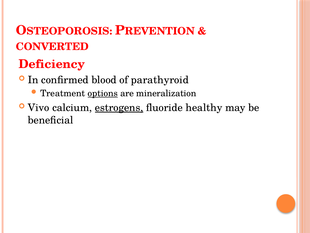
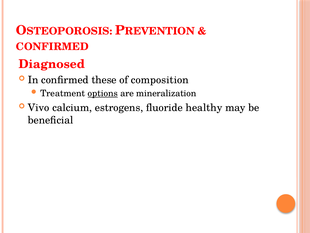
CONVERTED: CONVERTED -> CONFIRMED (52, 47)
Deficiency: Deficiency -> Diagnosed (52, 64)
blood: blood -> these (104, 80)
parathyroid: parathyroid -> composition (160, 80)
estrogens underline: present -> none (119, 107)
